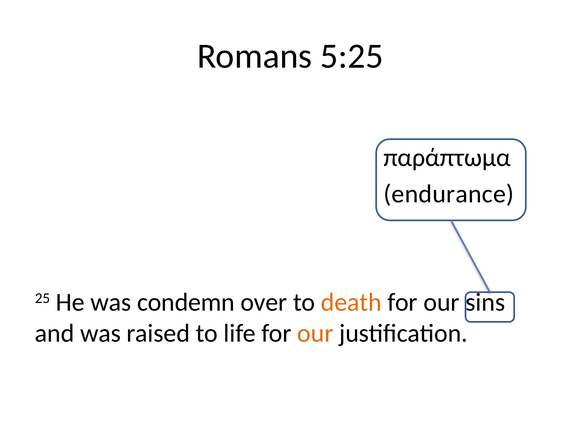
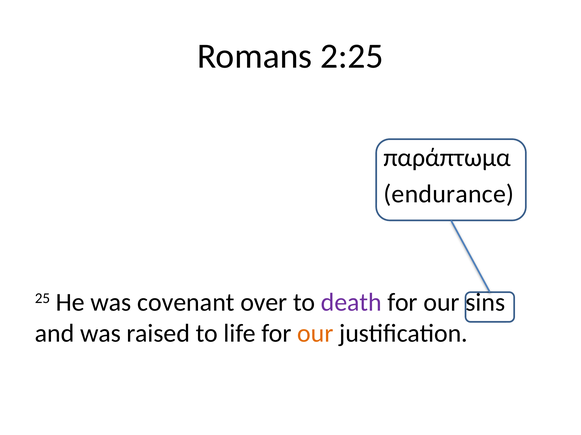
5:25: 5:25 -> 2:25 (352, 56)
condemn: condemn -> covenant (186, 303)
death colour: orange -> purple (351, 303)
